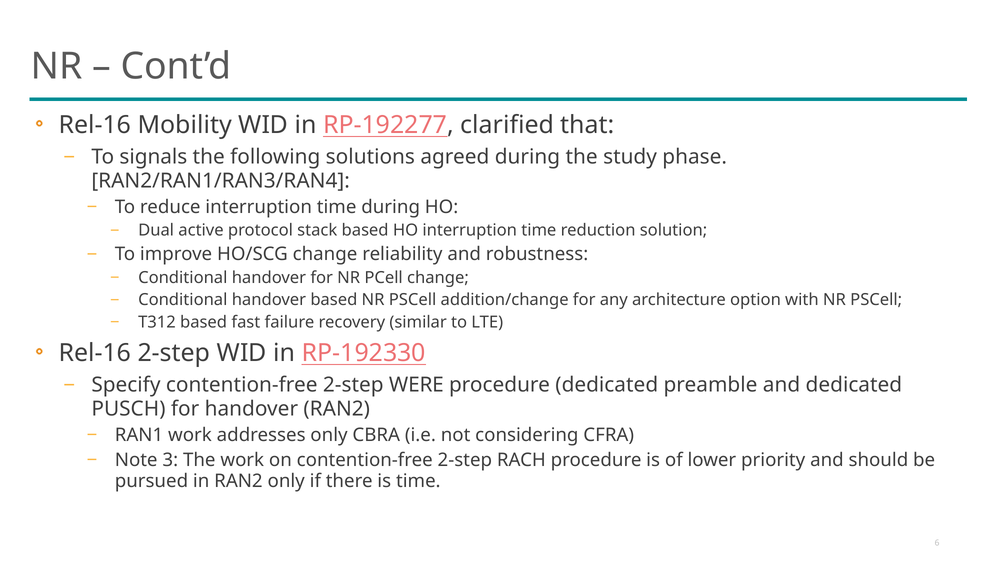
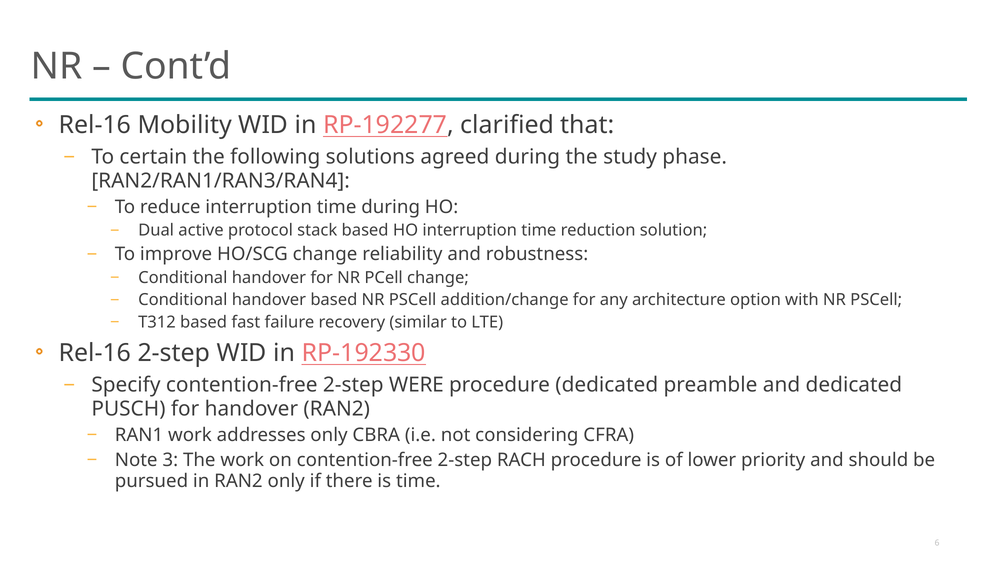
signals: signals -> certain (153, 157)
